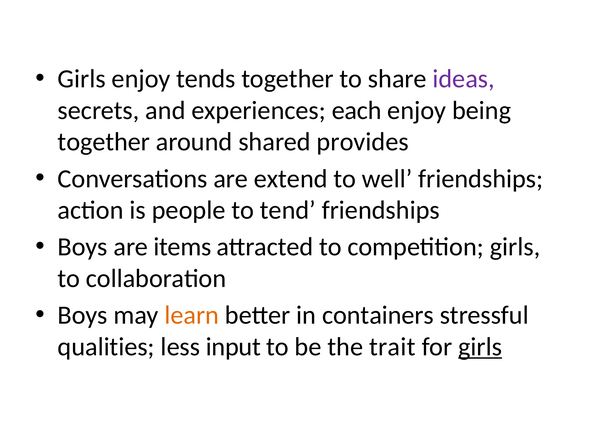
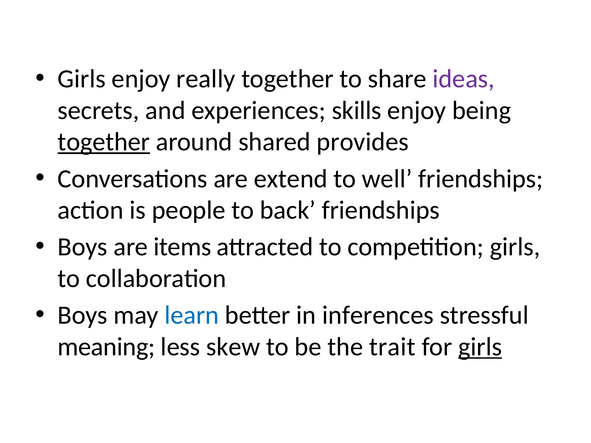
tends: tends -> really (206, 79)
each: each -> skills (357, 110)
together underline: none -> present (104, 142)
tend: tend -> back (288, 210)
learn colour: orange -> blue (192, 315)
containers: containers -> inferences (378, 315)
qualities: qualities -> meaning (106, 347)
input: input -> skew (233, 347)
